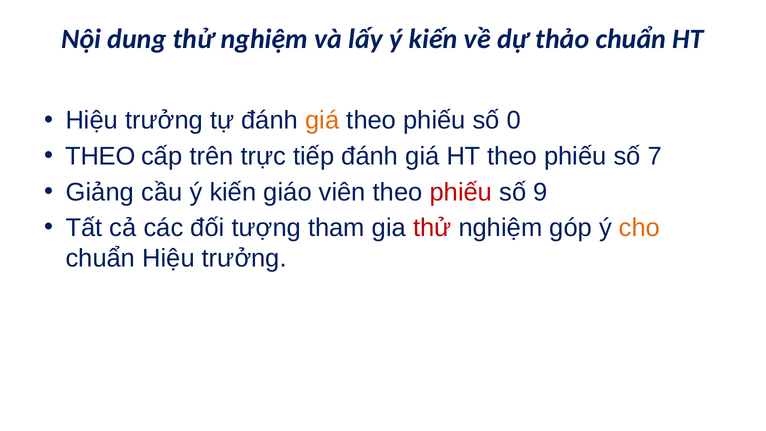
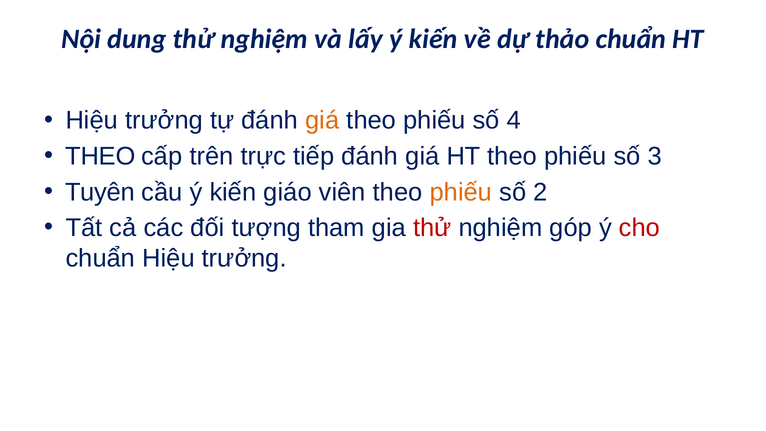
0: 0 -> 4 (514, 121)
7: 7 -> 3 (655, 156)
Giảng: Giảng -> Tuyên (100, 192)
phiếu colour: red -> orange (461, 192)
9: 9 -> 2 (540, 192)
cho colour: orange -> red (640, 228)
